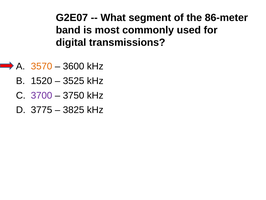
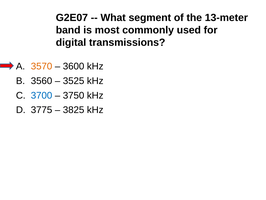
86-meter: 86-meter -> 13-meter (226, 18)
1520: 1520 -> 3560 (42, 81)
3700 colour: purple -> blue (42, 95)
